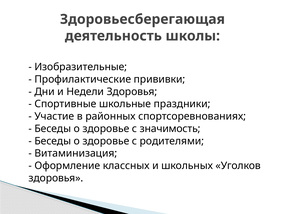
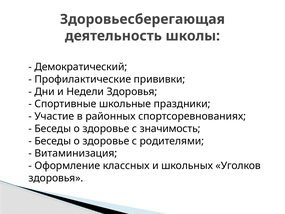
Изобразительные: Изобразительные -> Демократический (81, 67)
